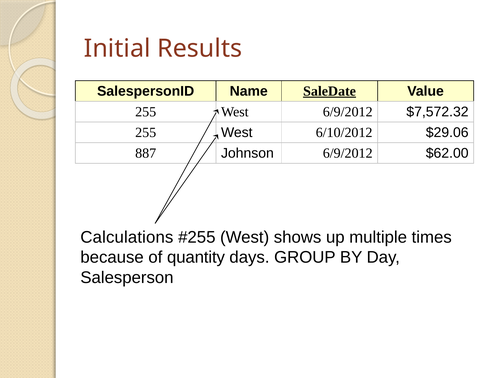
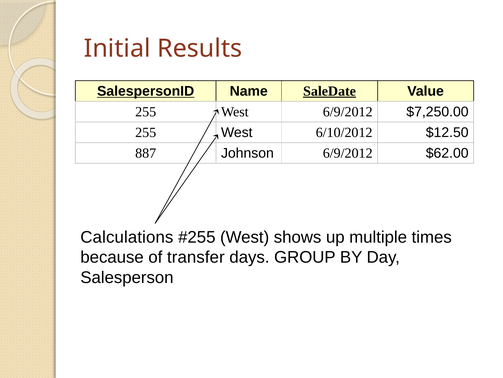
SalespersonID underline: none -> present (146, 91)
$7,572.32: $7,572.32 -> $7,250.00 (437, 112)
$29.06: $29.06 -> $12.50 (447, 132)
quantity: quantity -> transfer (196, 257)
